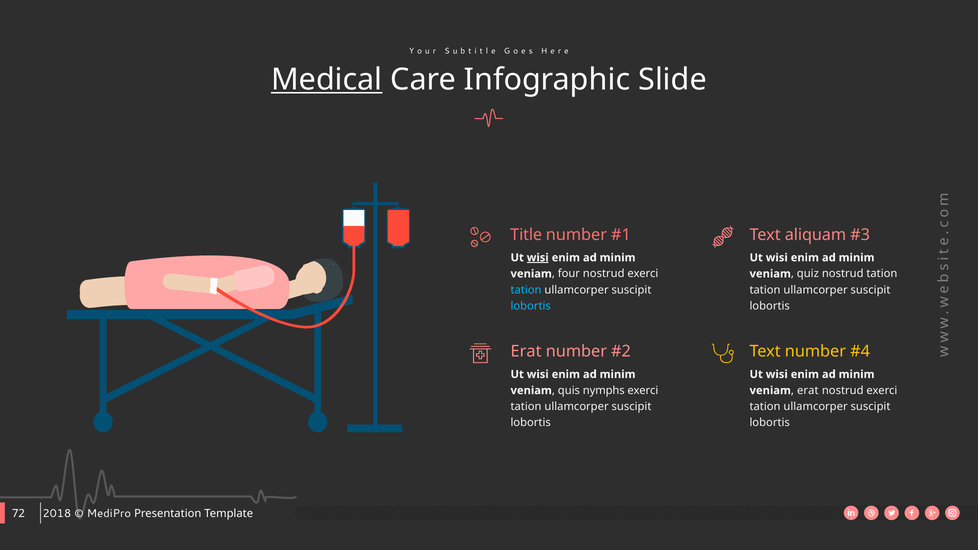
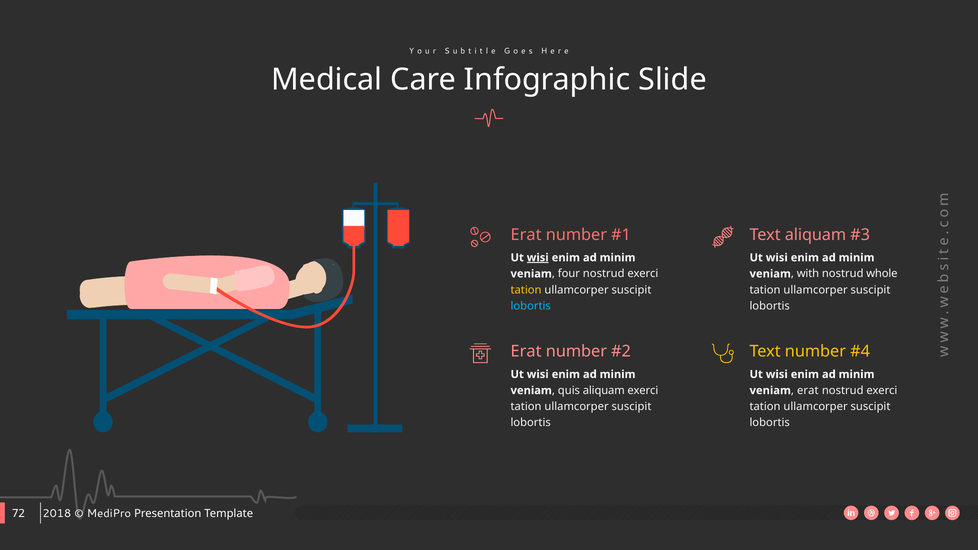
Medical underline: present -> none (327, 80)
Title: Title -> Erat (526, 235)
quiz: quiz -> with (808, 274)
nostrud tation: tation -> whole (882, 274)
tation colour: light blue -> yellow (526, 290)
quis nymphs: nymphs -> aliquam (604, 391)
